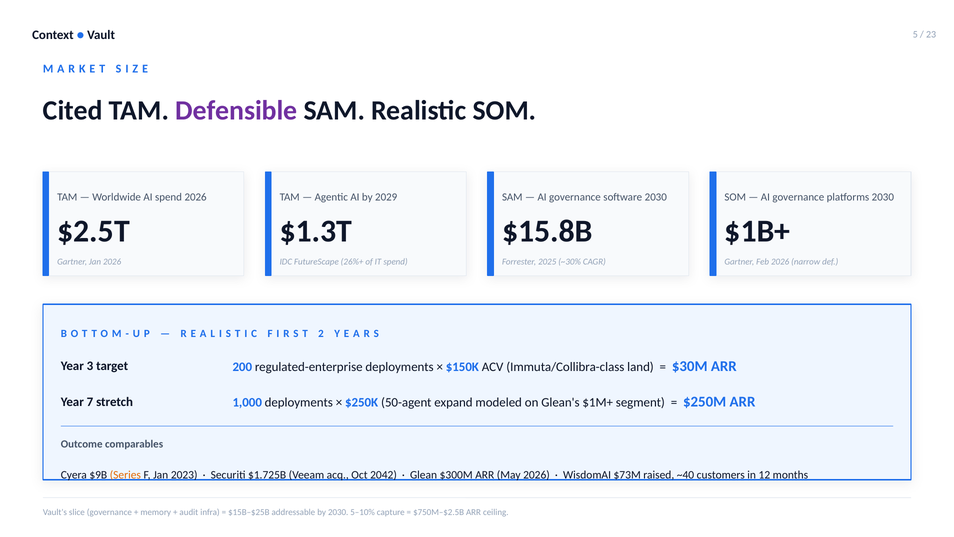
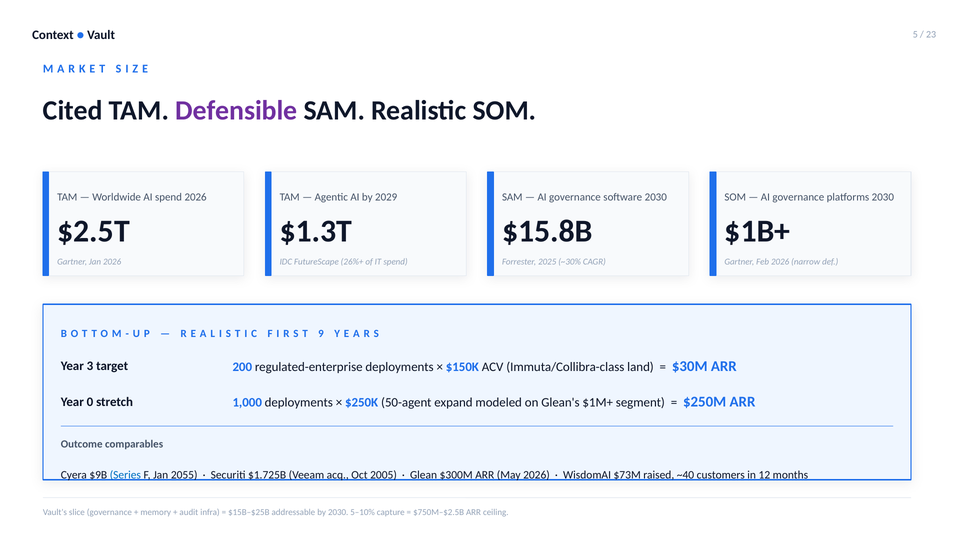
2: 2 -> 9 (321, 333)
7: 7 -> 0 (90, 402)
Series colour: orange -> blue (125, 474)
2023: 2023 -> 2055 (184, 474)
2042: 2042 -> 2005 (384, 474)
